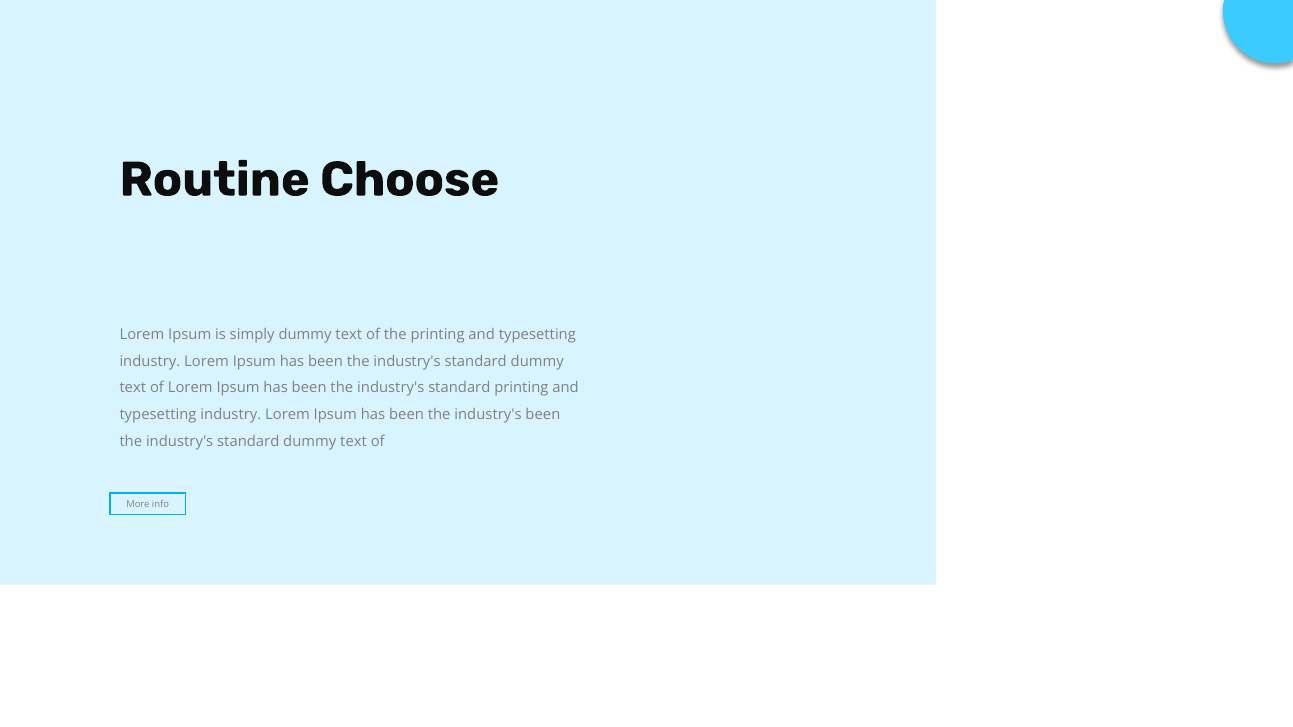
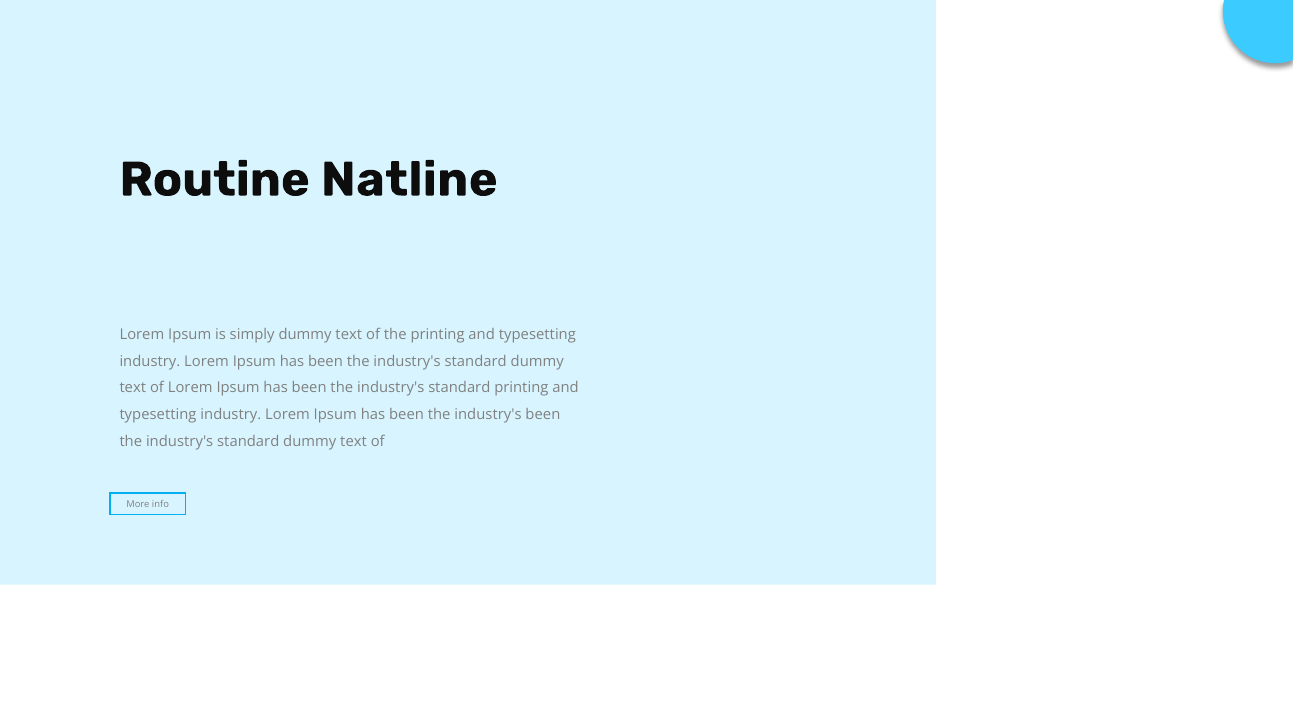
Choose: Choose -> Natline (409, 180)
